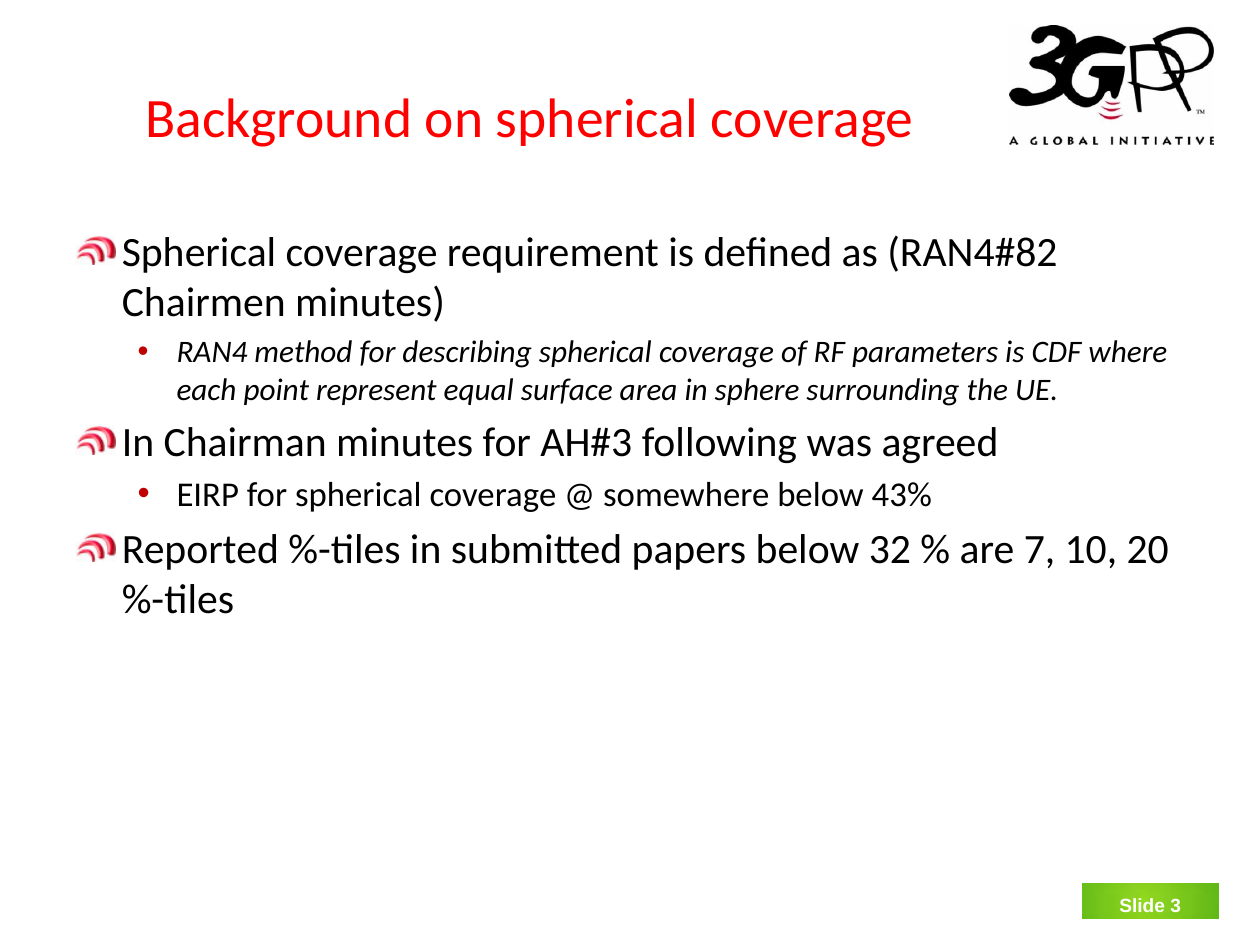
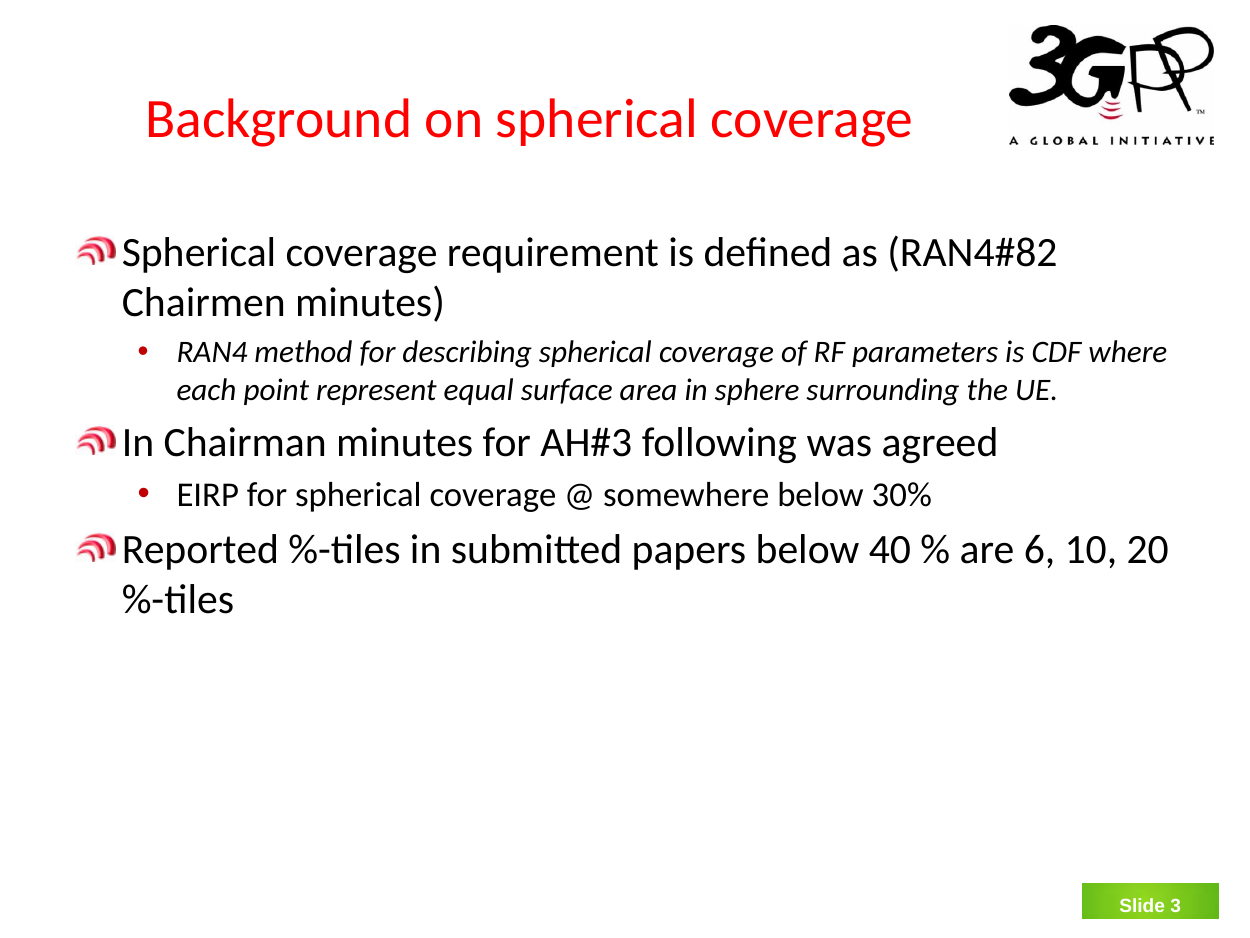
43%: 43% -> 30% (902, 495)
32: 32 -> 40 (890, 549)
7: 7 -> 6 (1039, 549)
